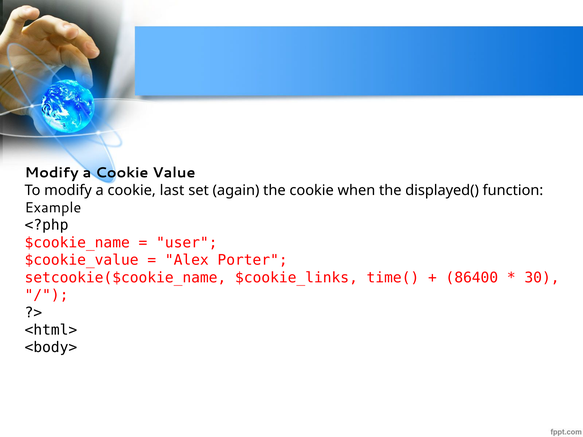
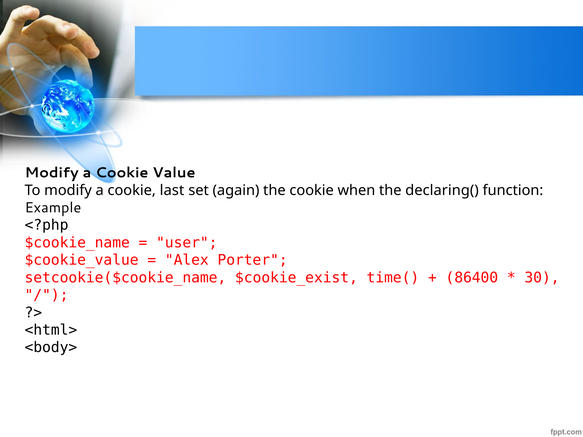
displayed(: displayed( -> declaring( (442, 190)
$cookie_links: $cookie_links -> $cookie_exist (296, 278)
